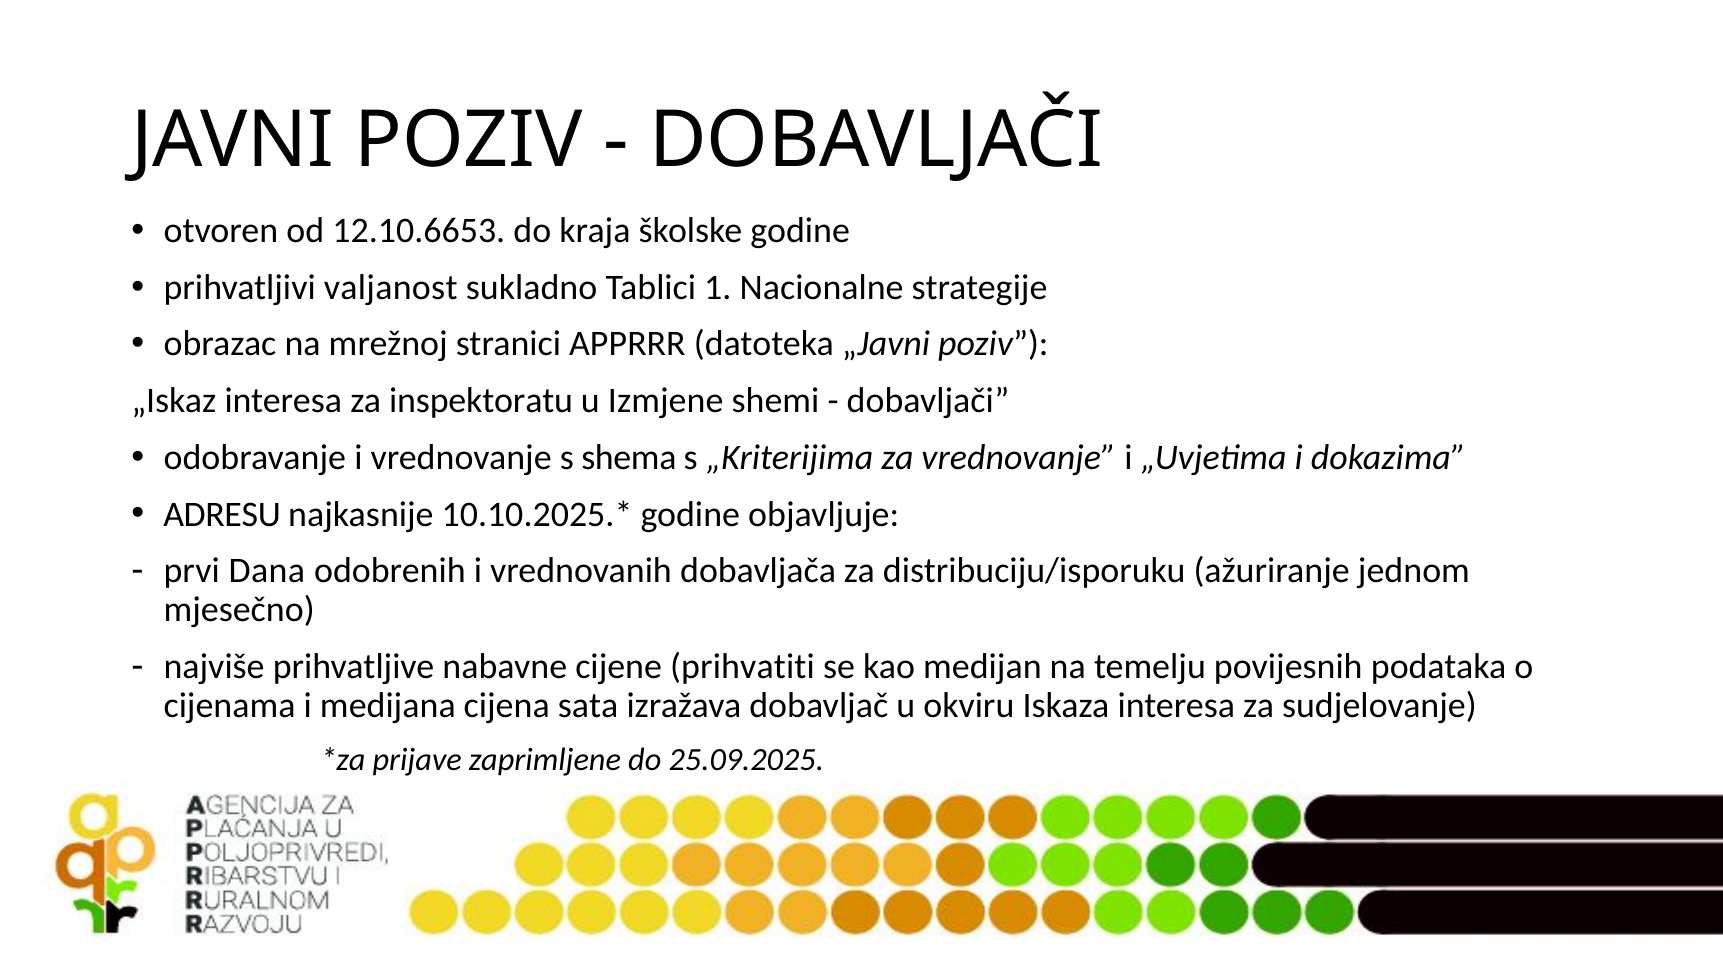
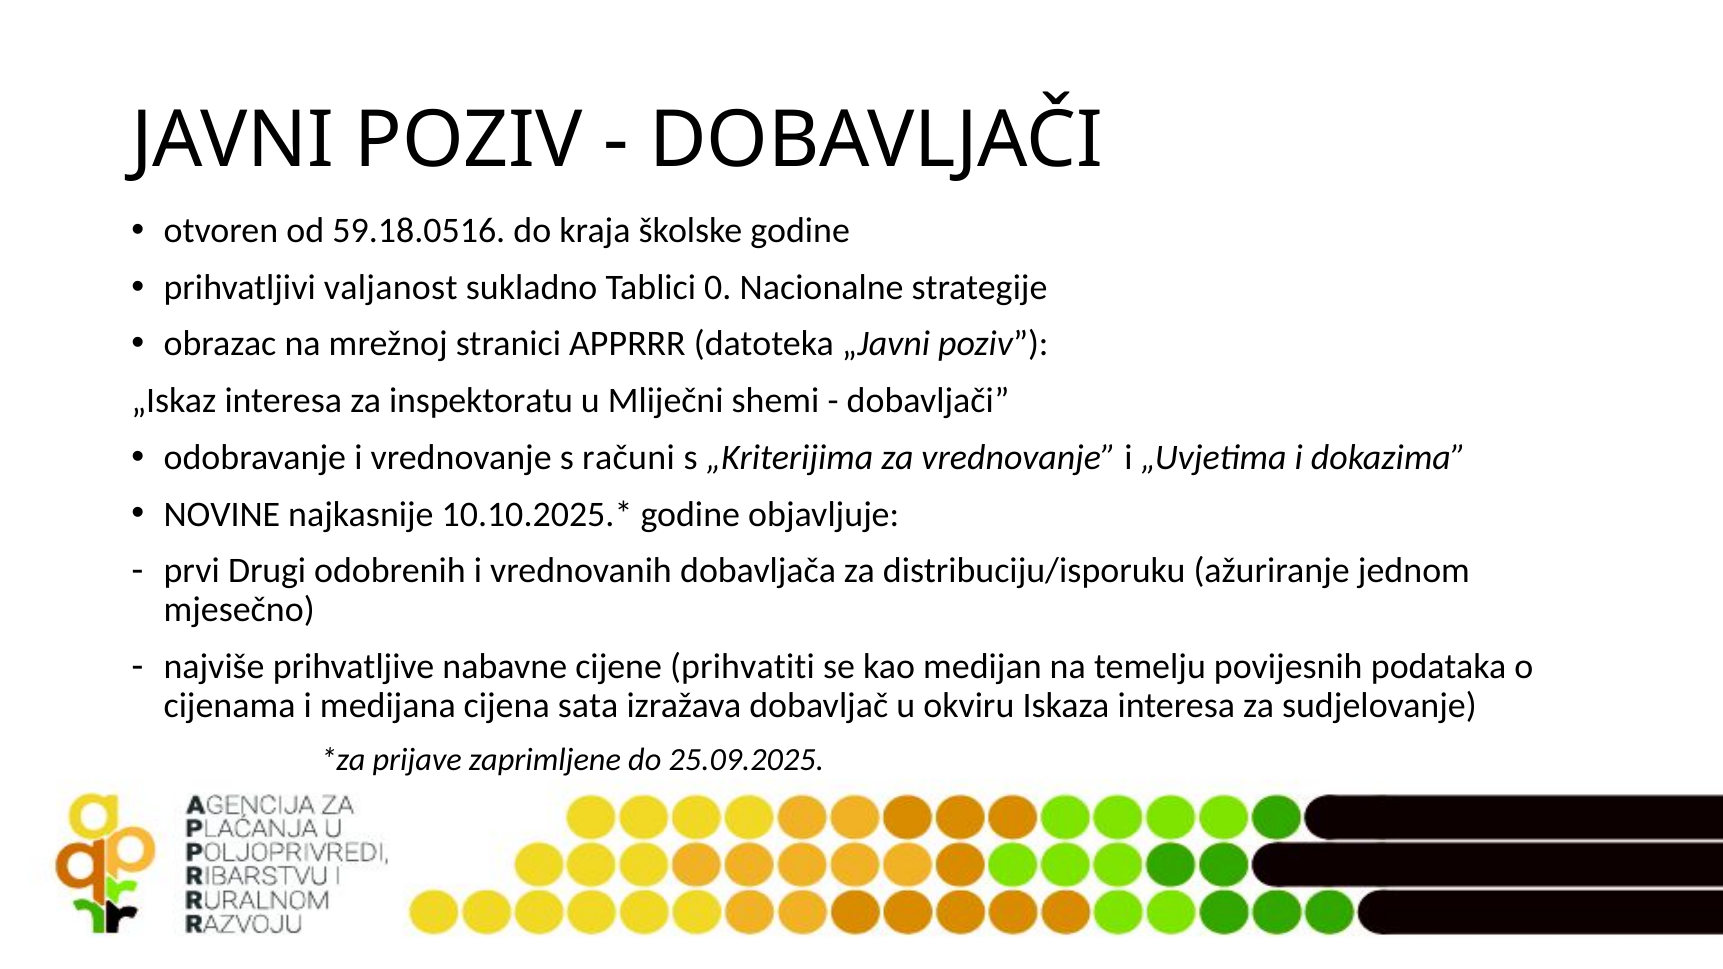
12.10.6653: 12.10.6653 -> 59.18.0516 (419, 231)
1: 1 -> 0 (718, 287)
Izmjene: Izmjene -> Mliječni (666, 401)
shema: shema -> računi (629, 458)
ADRESU: ADRESU -> NOVINE (222, 514)
Dana: Dana -> Drugi (267, 571)
